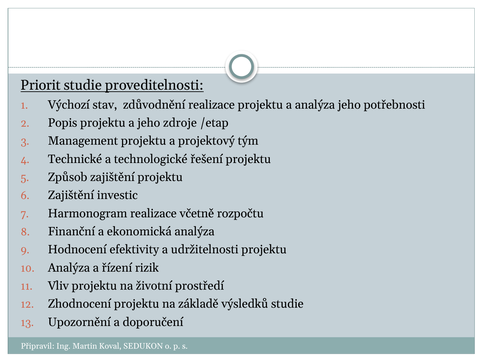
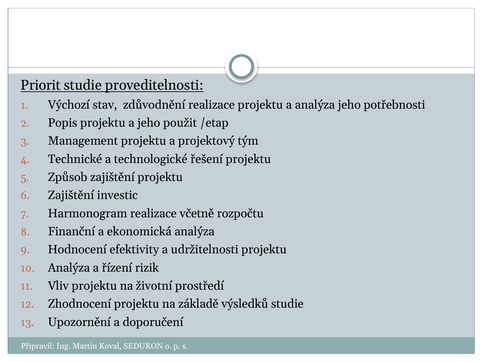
zdroje: zdroje -> použit (180, 123)
